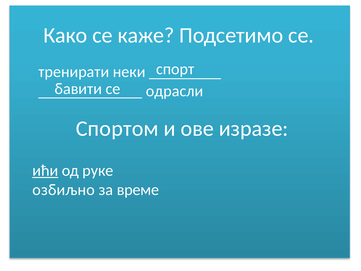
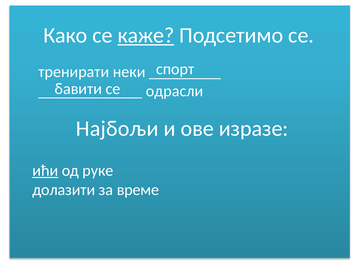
каже underline: none -> present (146, 35)
Спортом: Спортом -> Најбољи (117, 128)
озбиљно: озбиљно -> долазити (64, 190)
